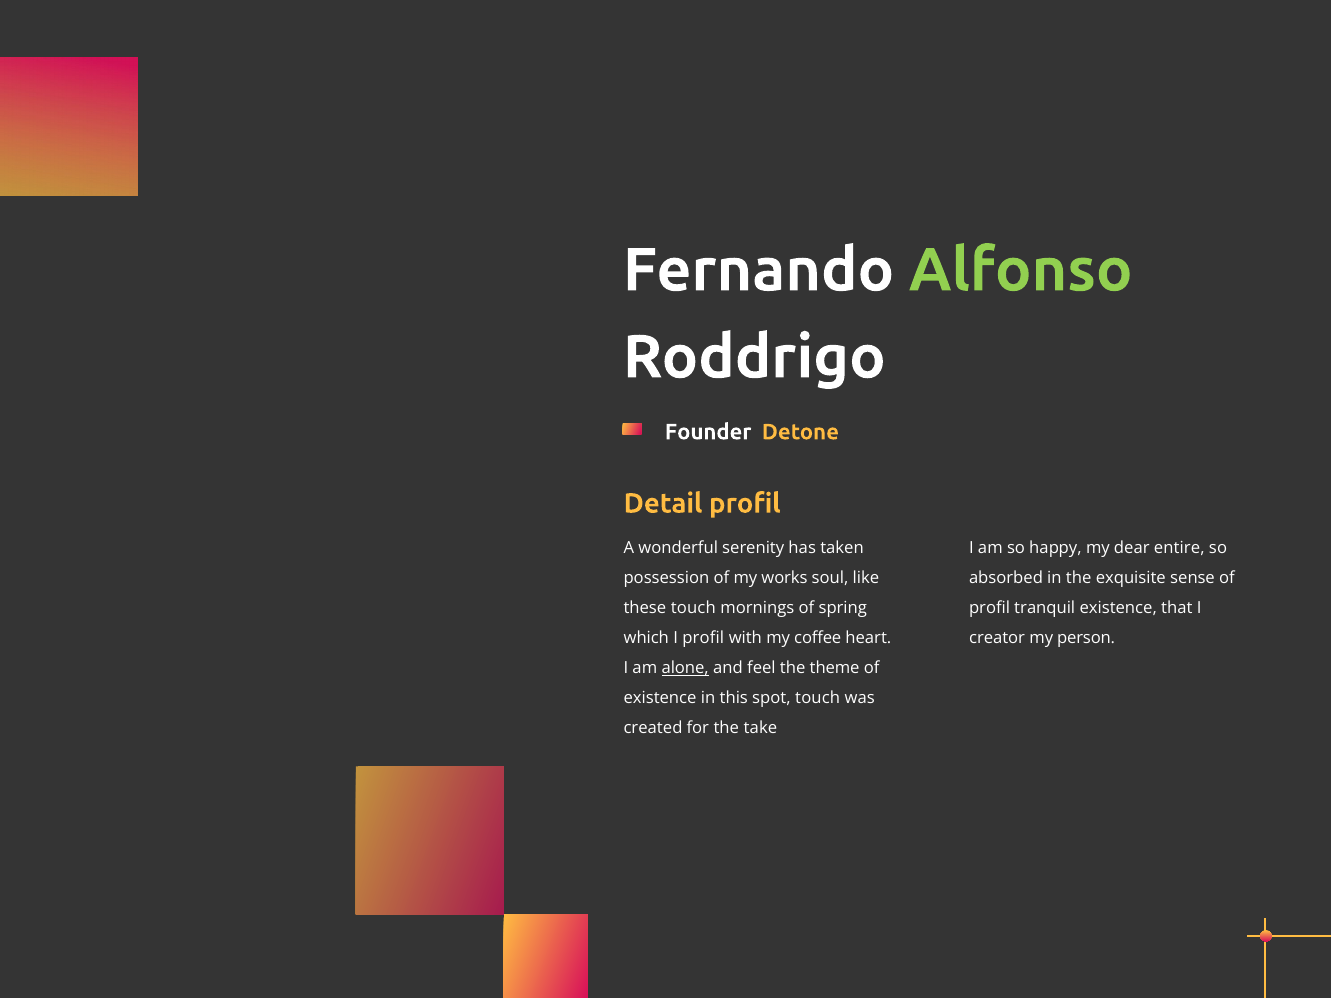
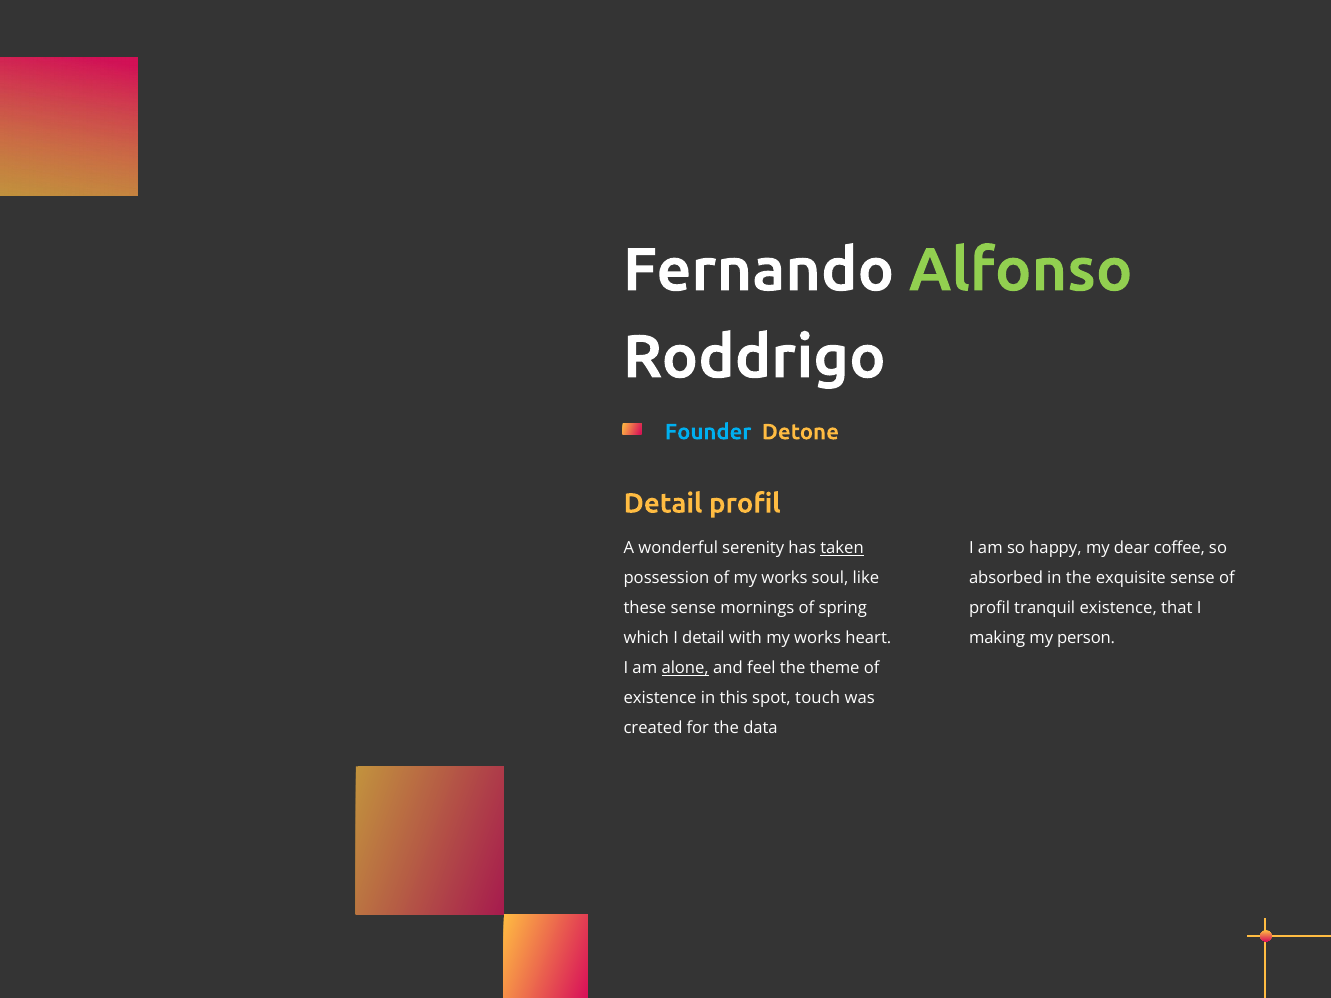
Founder colour: white -> light blue (708, 432)
taken underline: none -> present (842, 548)
entire: entire -> coffee (1179, 548)
these touch: touch -> sense (693, 608)
I profil: profil -> detail (703, 638)
with my coffee: coffee -> works (818, 638)
creator: creator -> making (997, 638)
take: take -> data (761, 728)
